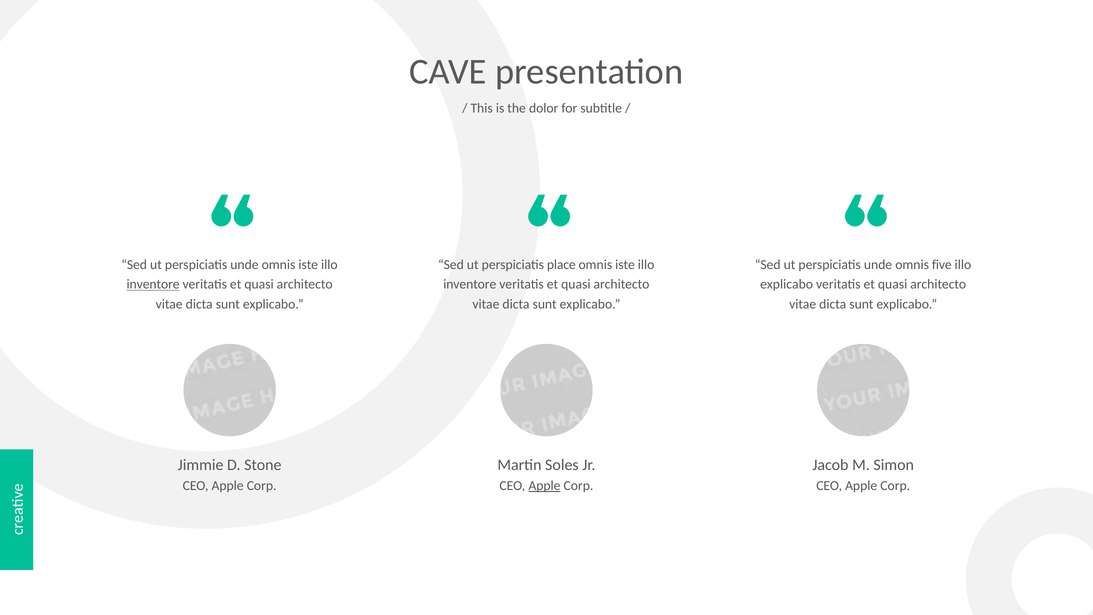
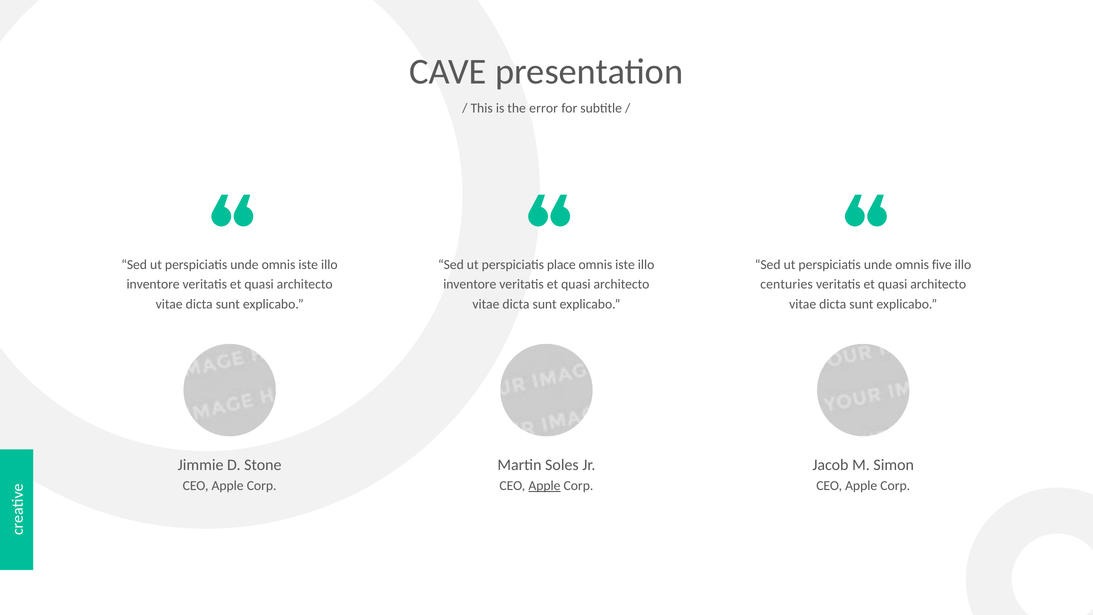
dolor: dolor -> error (544, 108)
inventore underline: present -> none (153, 284)
explicabo: explicabo -> centuries (787, 284)
